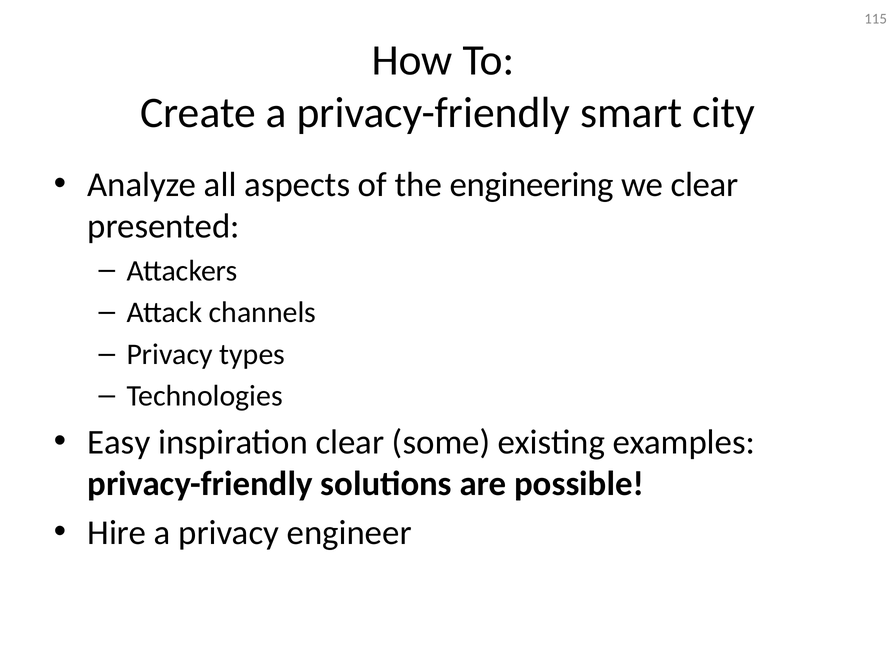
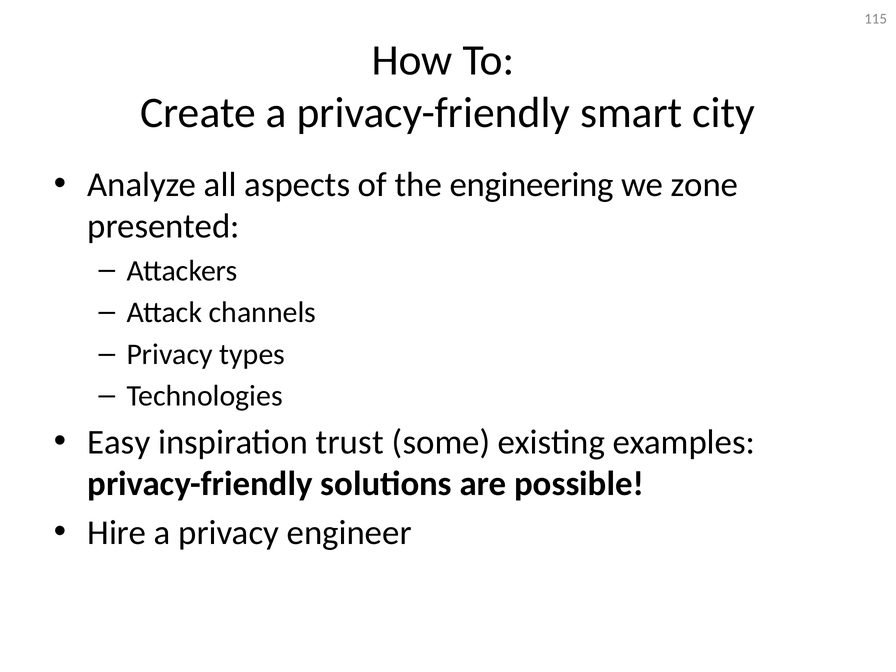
we clear: clear -> zone (704, 185)
inspiration clear: clear -> trust (350, 442)
